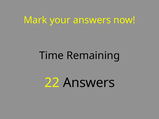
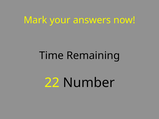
22 Answers: Answers -> Number (89, 83)
